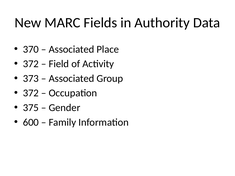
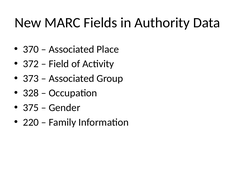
372: 372 -> 328 (31, 93)
600: 600 -> 220 (31, 122)
